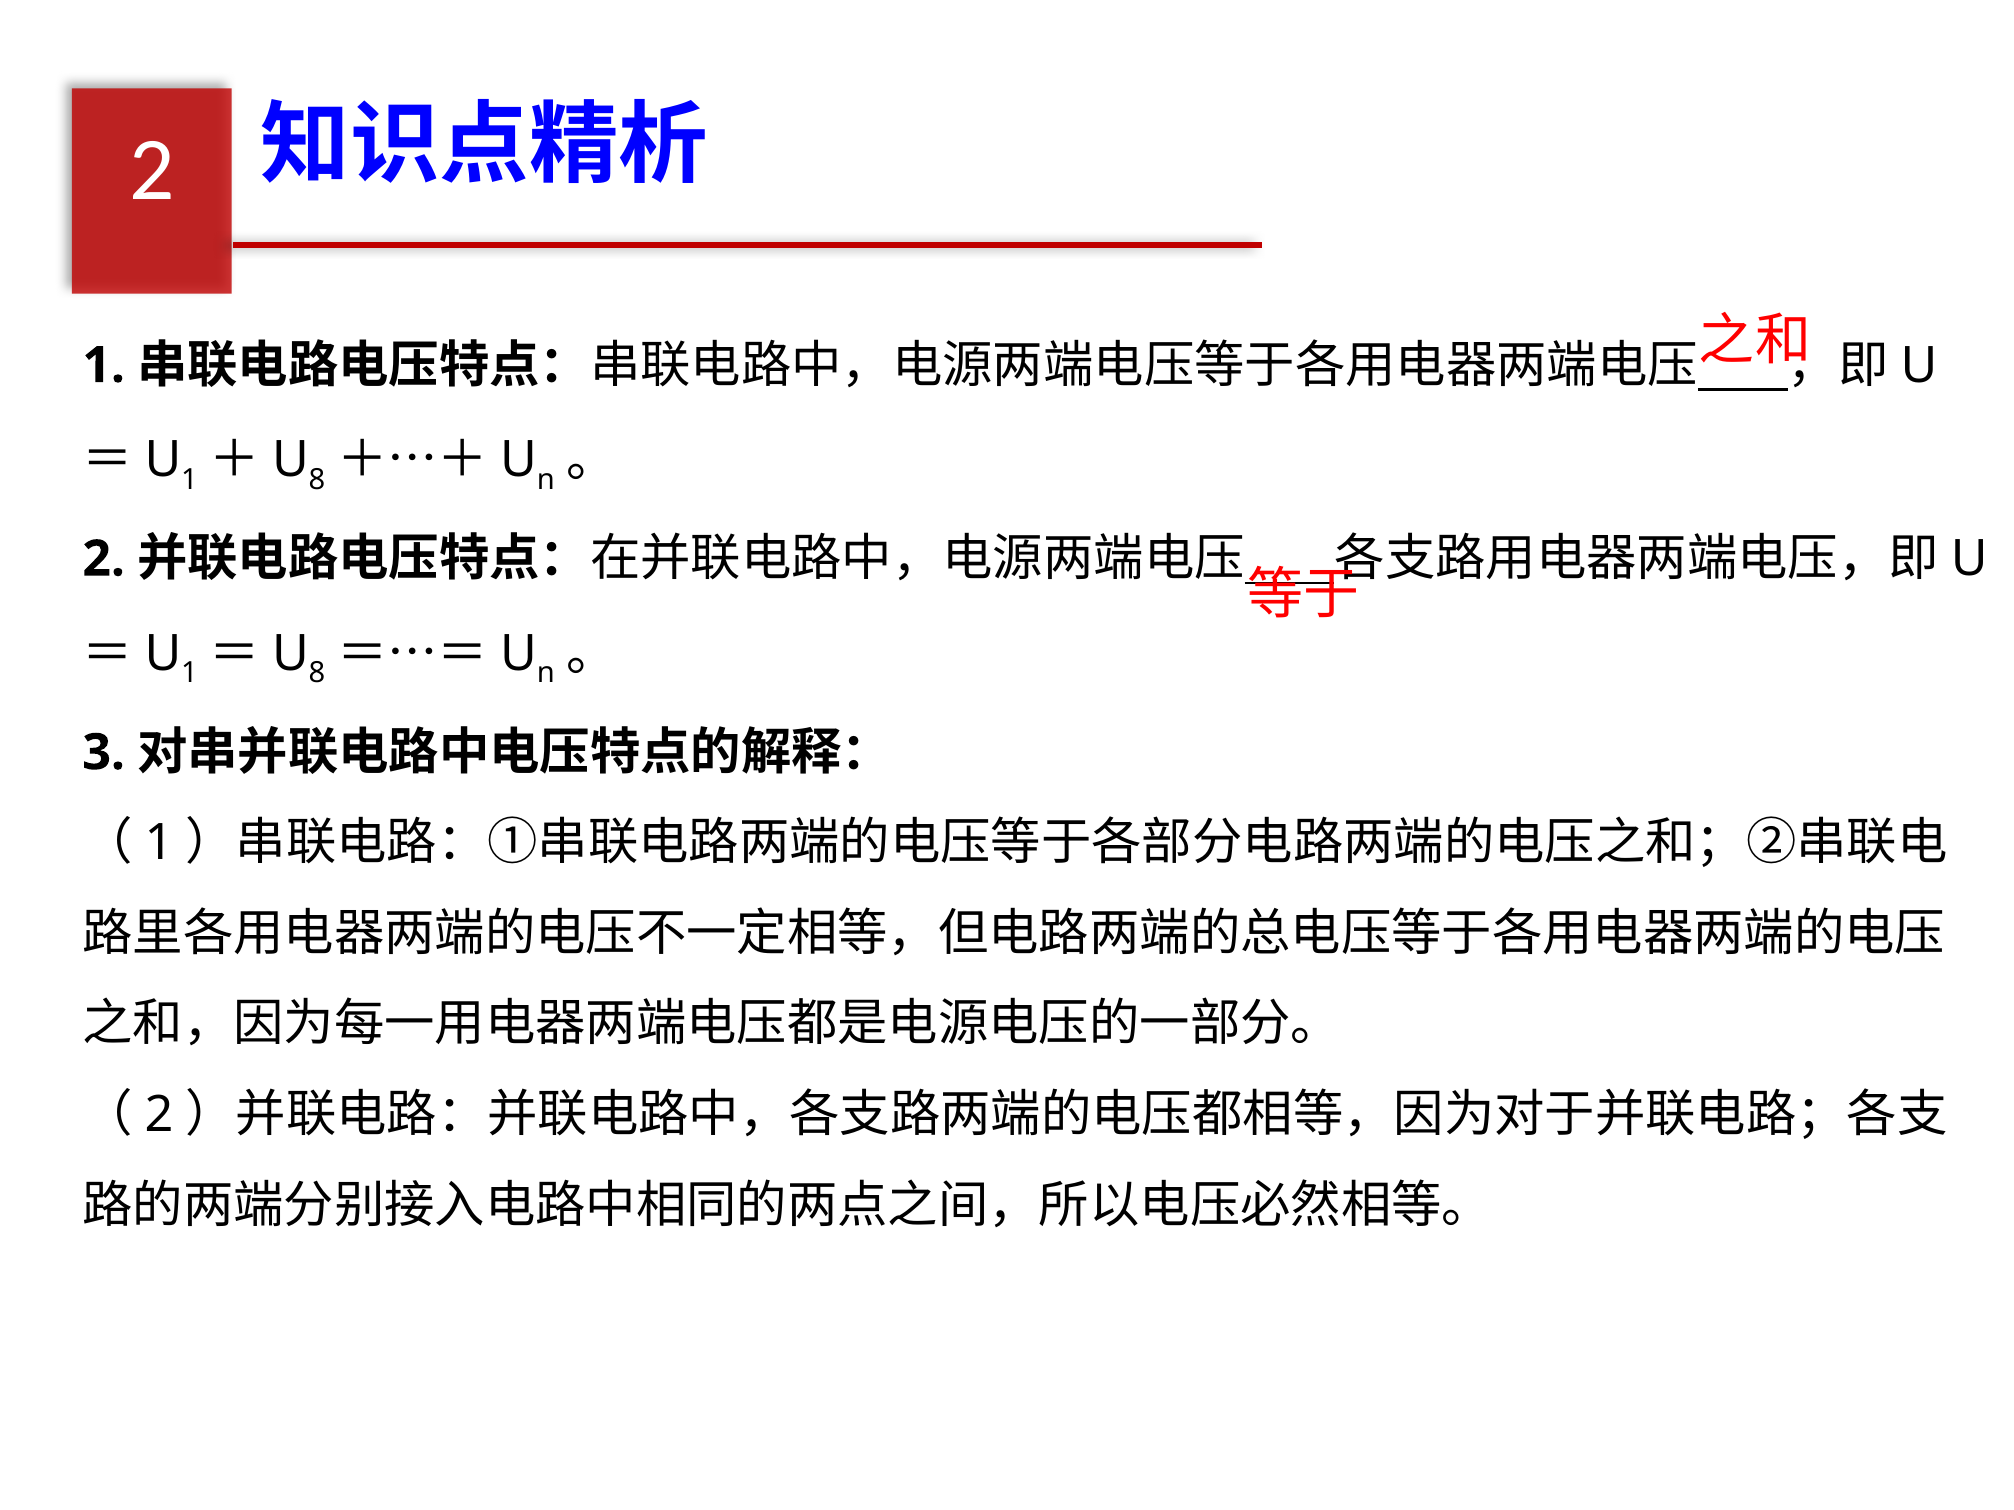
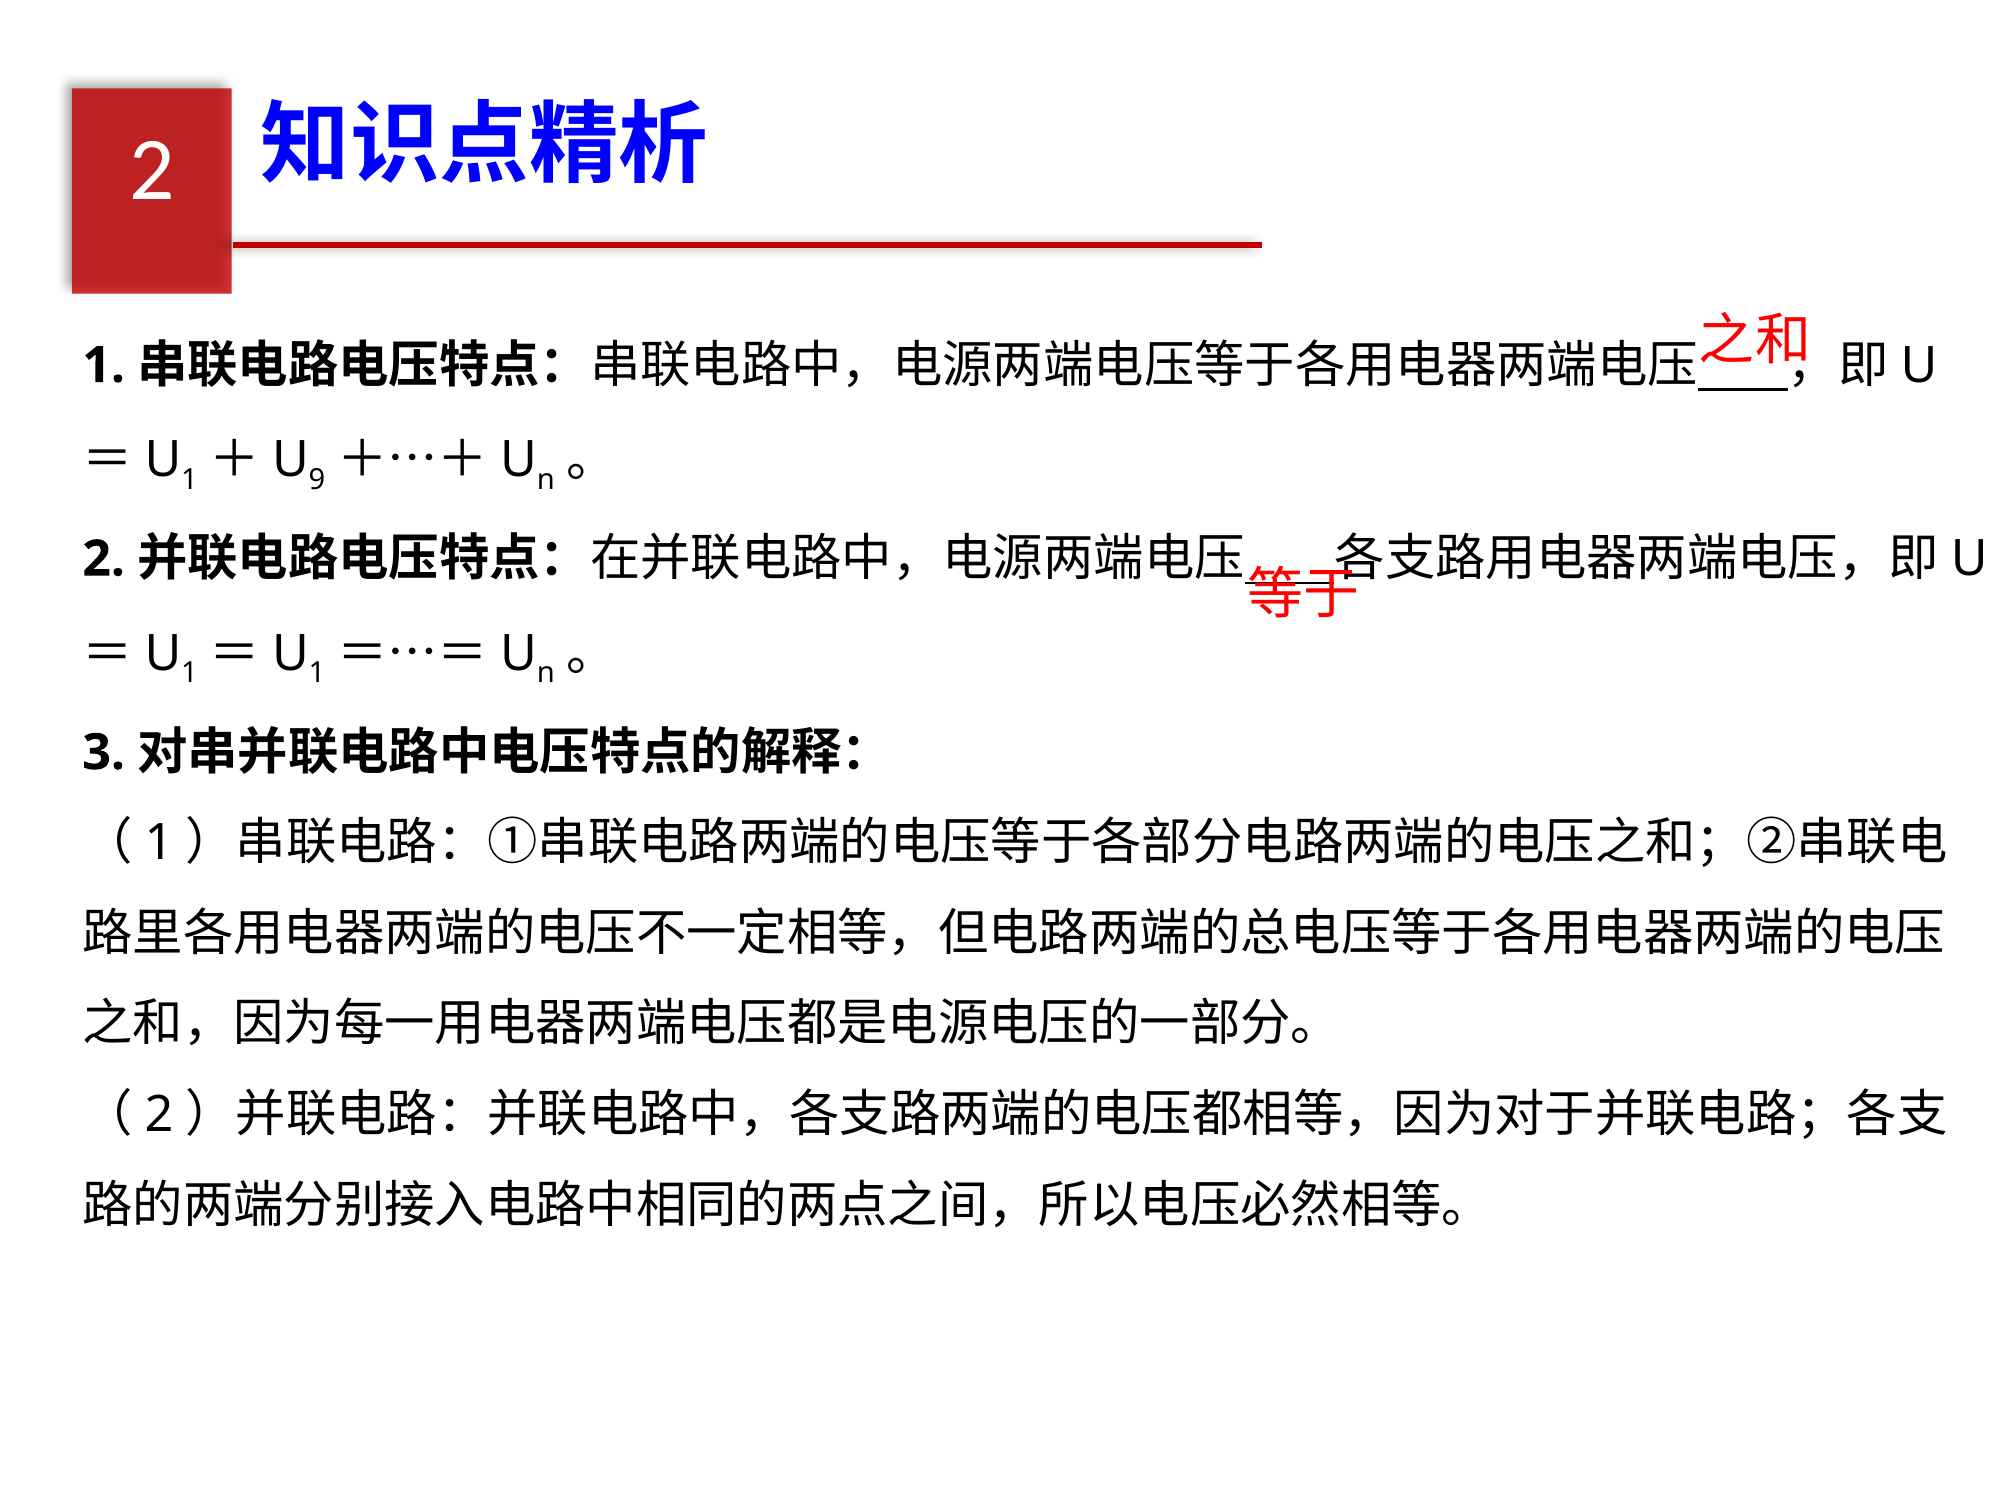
8: 8 -> 9 (317, 480)
8: 8 -> 1 (317, 674)
